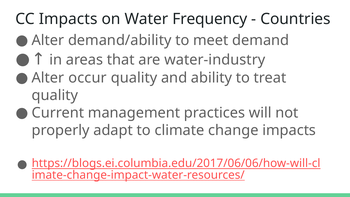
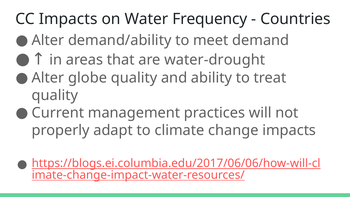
water-industry: water-industry -> water-drought (215, 60)
occur: occur -> globe (88, 78)
